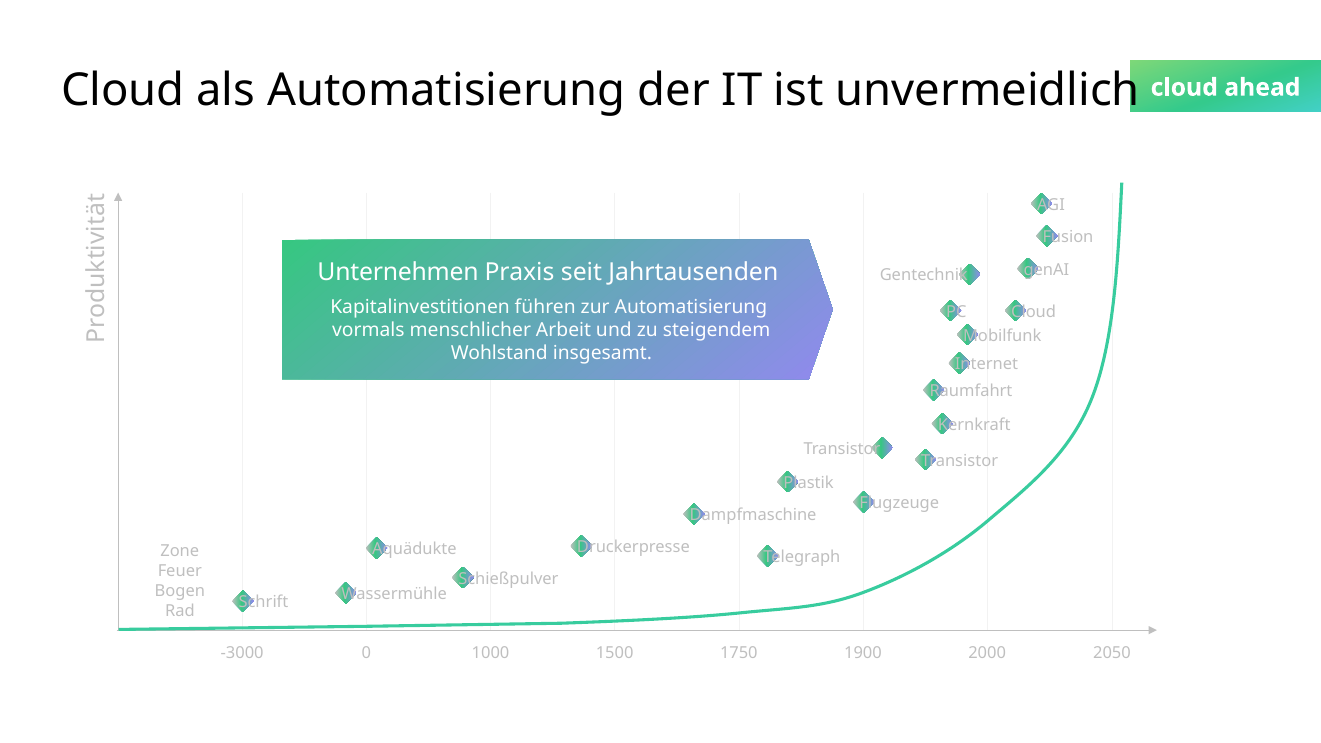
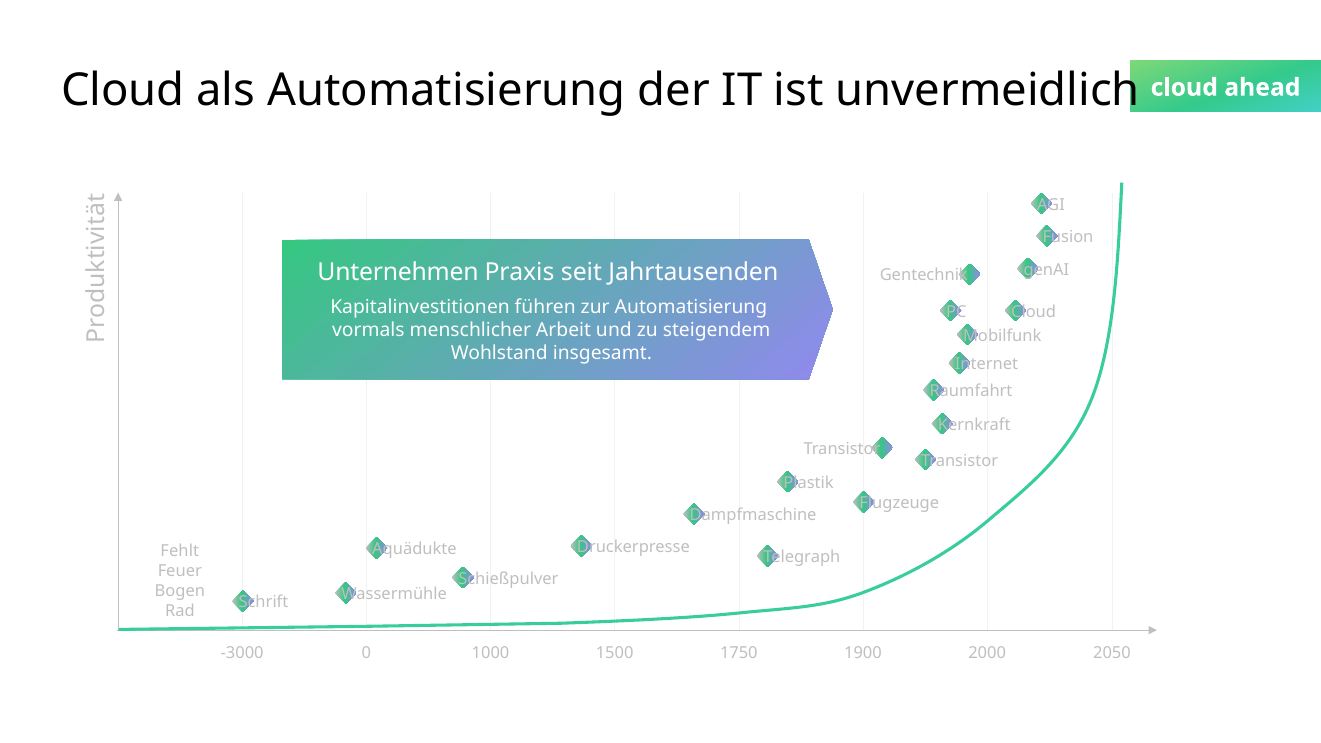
Zone: Zone -> Fehlt (180, 551)
